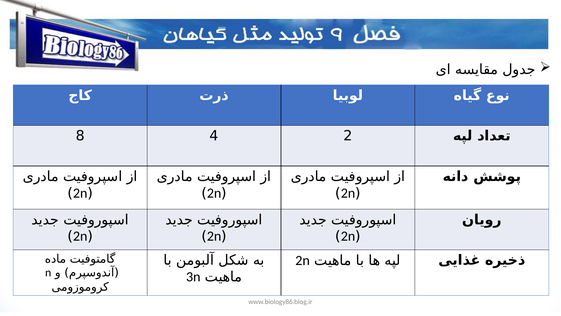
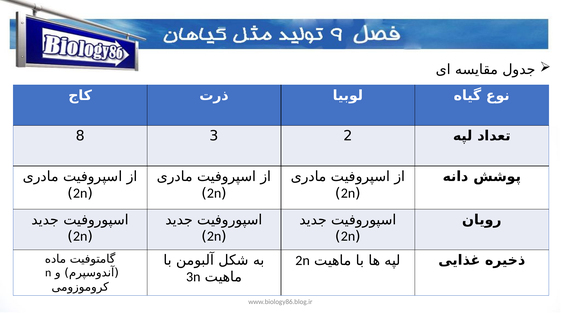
4: 4 -> 3 (214, 136)
